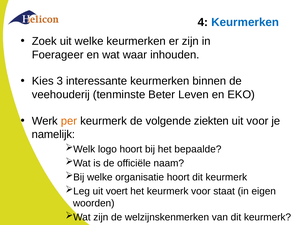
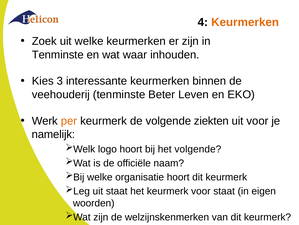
Keurmerken colour: blue -> orange (245, 22)
Foerageer: Foerageer -> Tenminste (58, 55)
het bepaalde: bepaalde -> volgende (198, 149)
uit voert: voert -> staat (117, 190)
